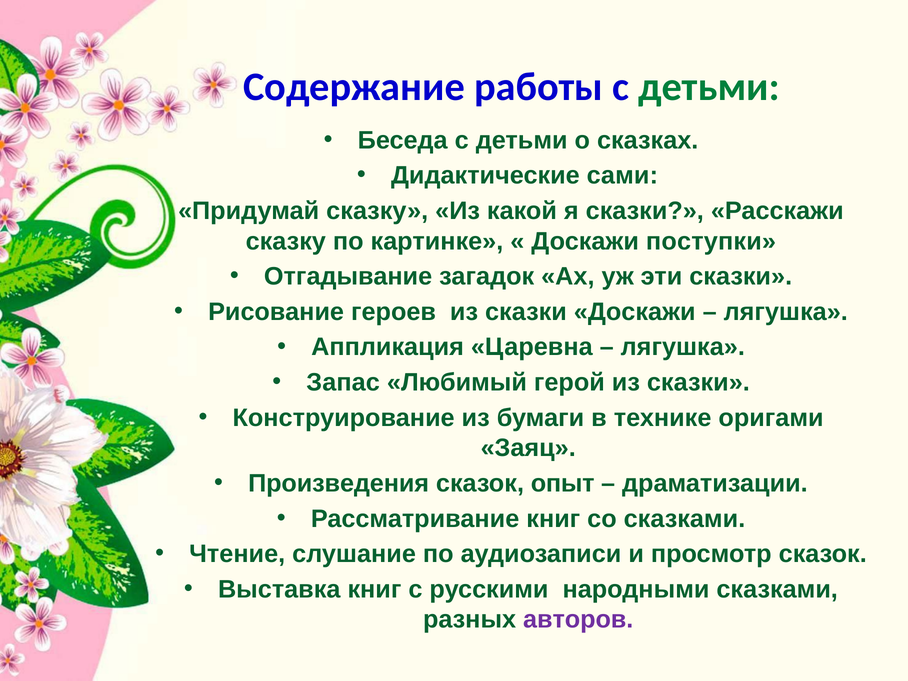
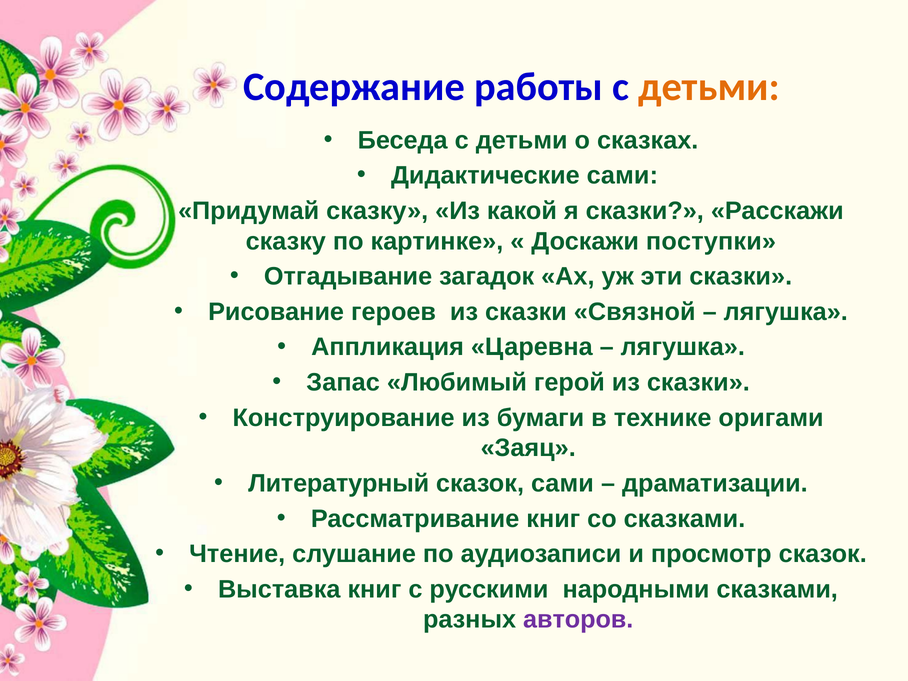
детьми colour: green -> orange (709, 87)
сказки Доскажи: Доскажи -> Связной (635, 312)
Произведения: Произведения -> Литературный (339, 483)
сказок опыт: опыт -> сами (562, 483)
